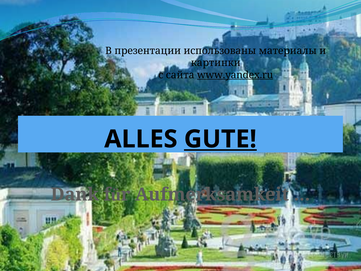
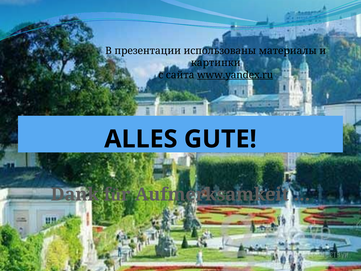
GUTE underline: present -> none (220, 139)
